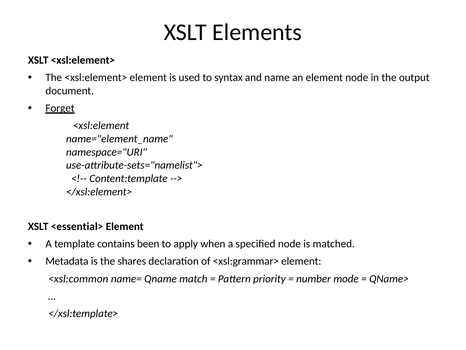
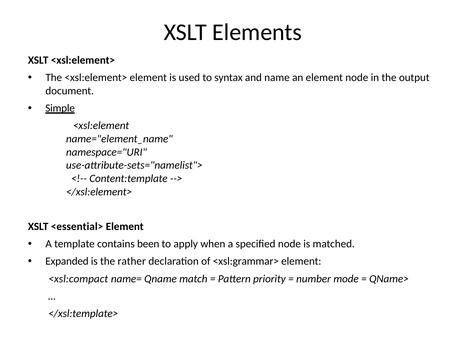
Forget: Forget -> Simple (60, 108)
Metadata: Metadata -> Expanded (67, 261)
shares: shares -> rather (132, 261)
<xsl:common: <xsl:common -> <xsl:compact (78, 278)
